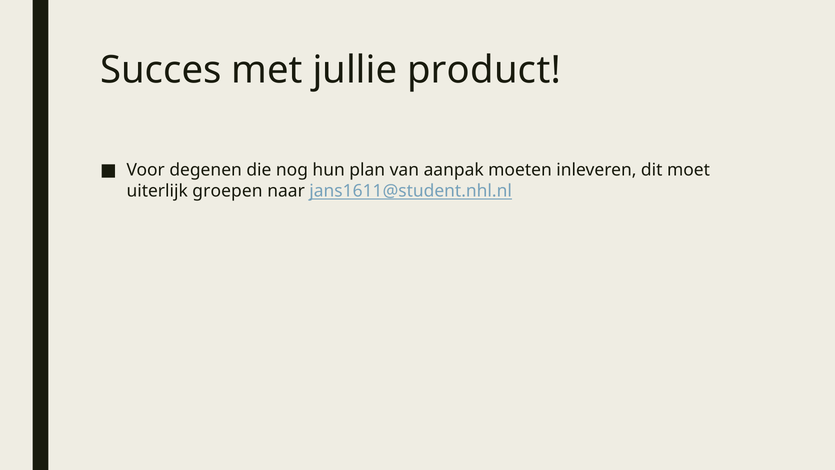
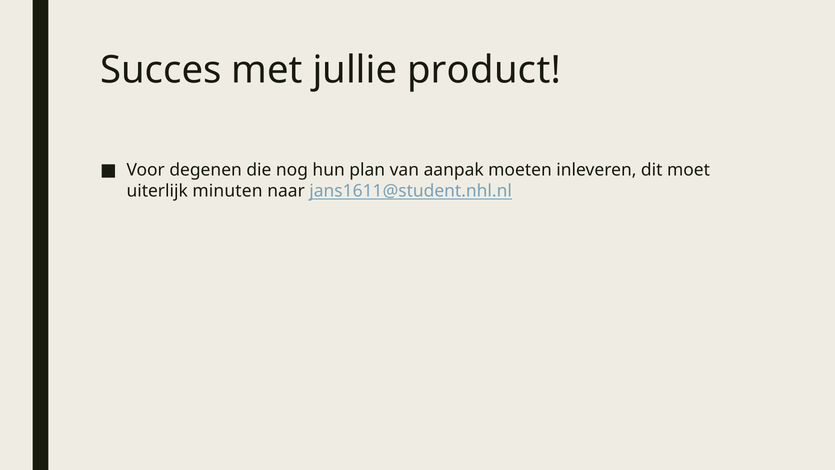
groepen: groepen -> minuten (227, 191)
